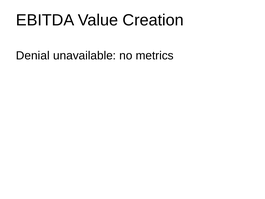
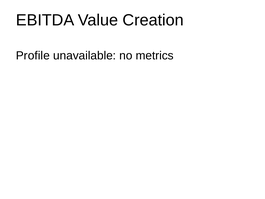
Denial: Denial -> Profile (33, 56)
